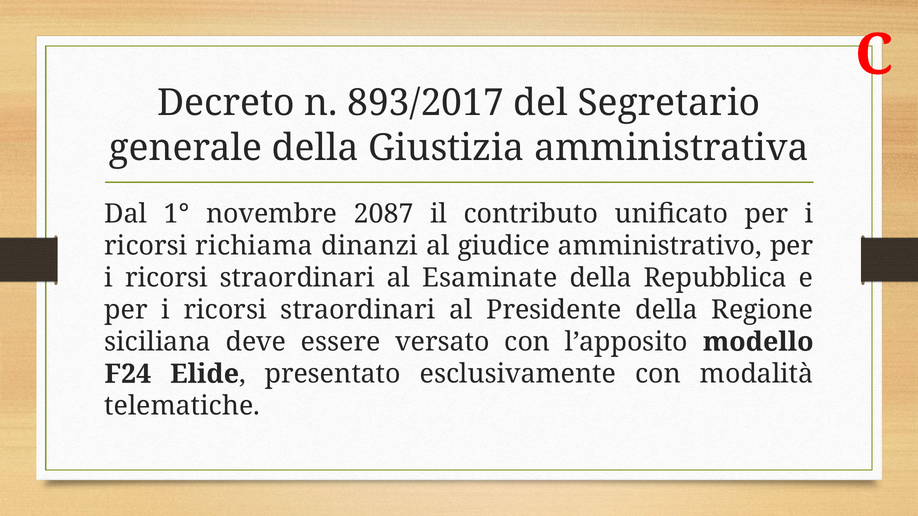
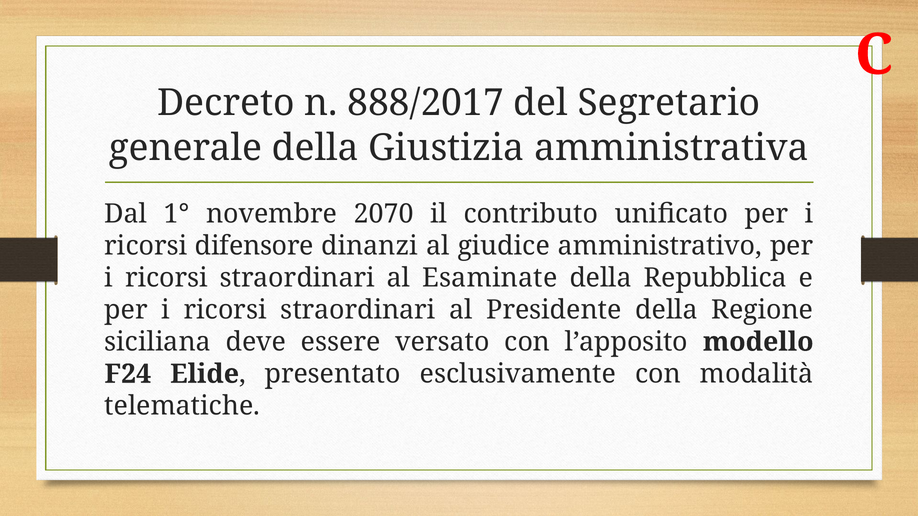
893/2017: 893/2017 -> 888/2017 (426, 103)
2087: 2087 -> 2070 (384, 214)
richiama: richiama -> difensore (254, 246)
